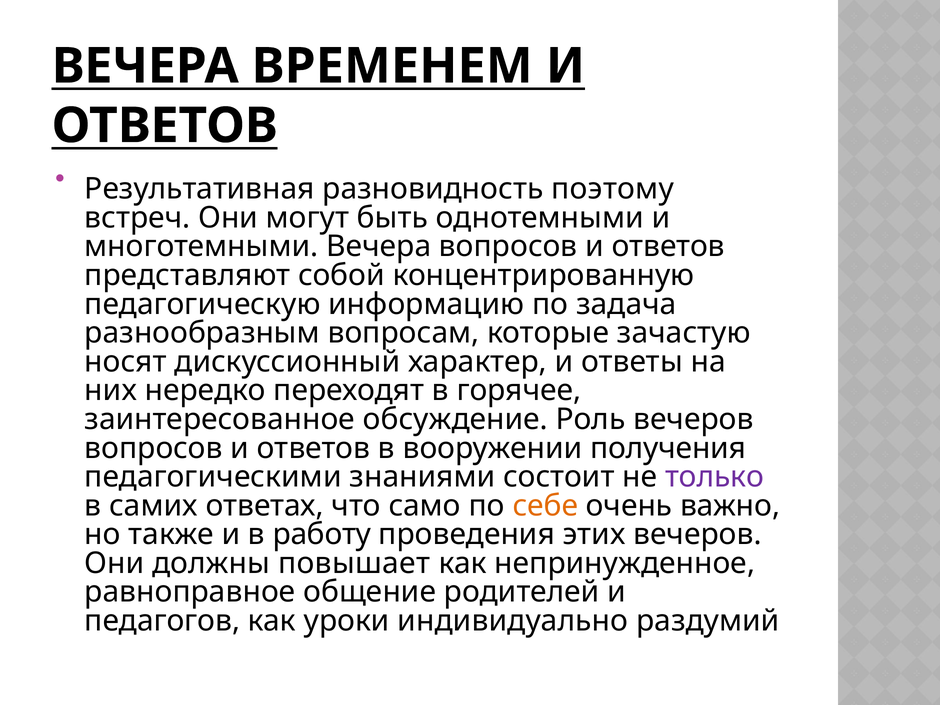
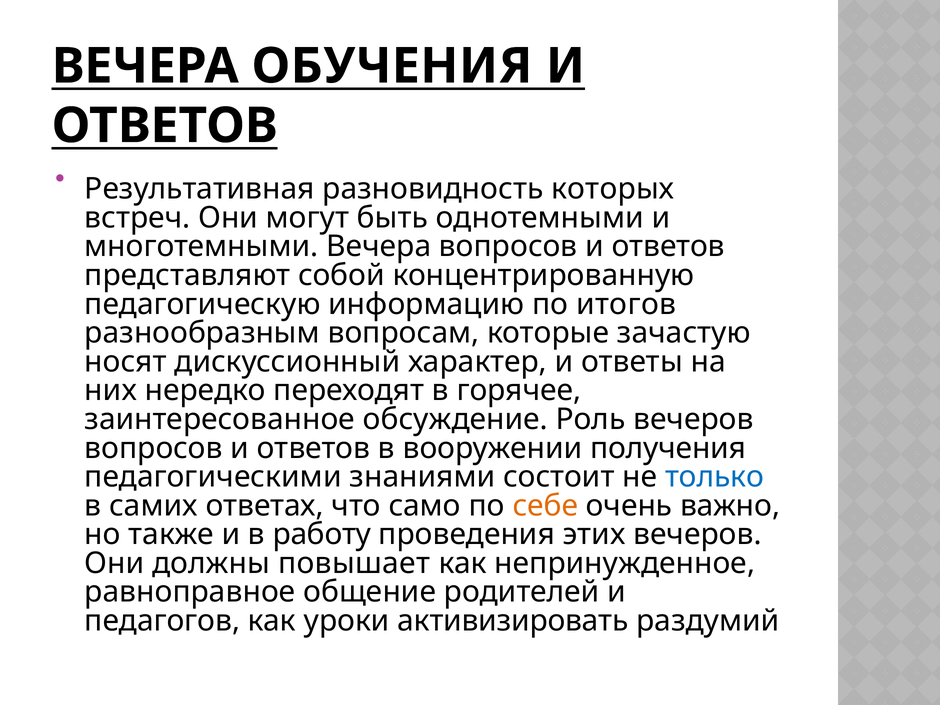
ВРЕМЕНЕМ: ВРЕМЕНЕМ -> ОБУЧЕНИЯ (392, 66)
поэтому: поэтому -> которых (613, 189)
задача: задача -> итогов (626, 304)
только colour: purple -> blue (714, 477)
индивидуально: индивидуально -> активизировать (513, 621)
